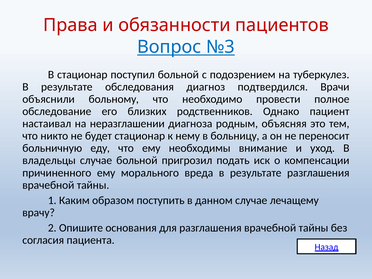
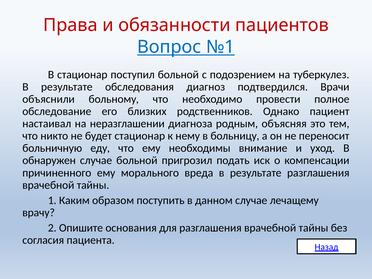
№3: №3 -> №1 (220, 47)
владельцы: владельцы -> обнаружен (49, 160)
